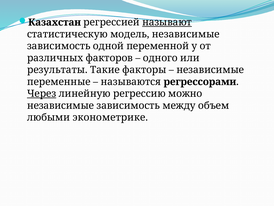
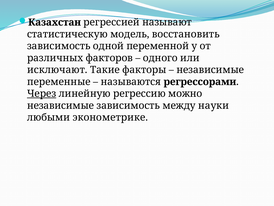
называют underline: present -> none (167, 22)
модель независимые: независимые -> восстановить (186, 34)
результаты: результаты -> исключают (57, 70)
объем: объем -> науки (214, 105)
